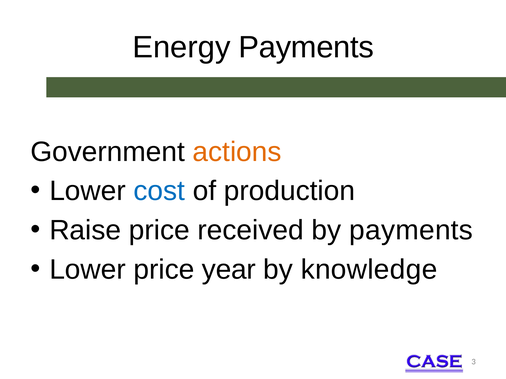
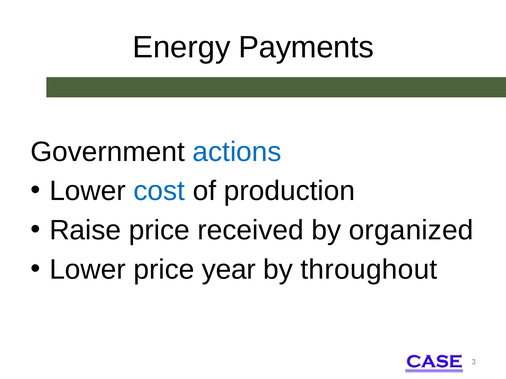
actions colour: orange -> blue (237, 152)
by payments: payments -> organized (411, 231)
knowledge: knowledge -> throughout (369, 270)
